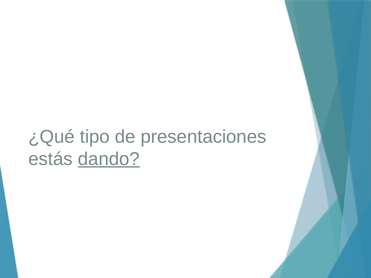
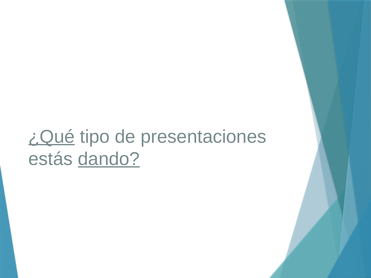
¿Qué underline: none -> present (52, 137)
